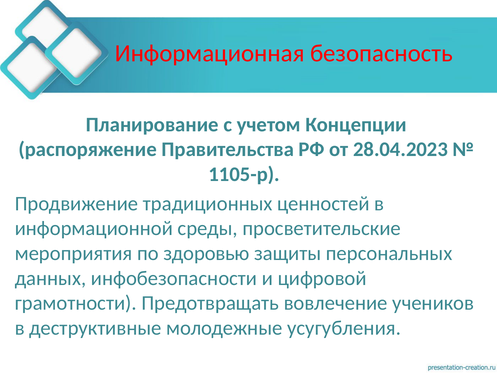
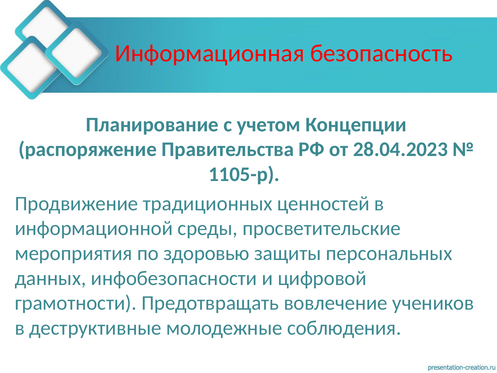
усугубления: усугубления -> соблюдения (344, 328)
